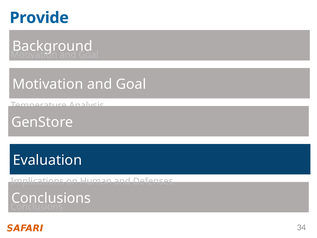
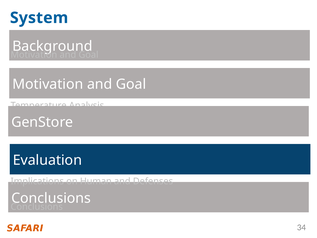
Provide: Provide -> System (39, 18)
